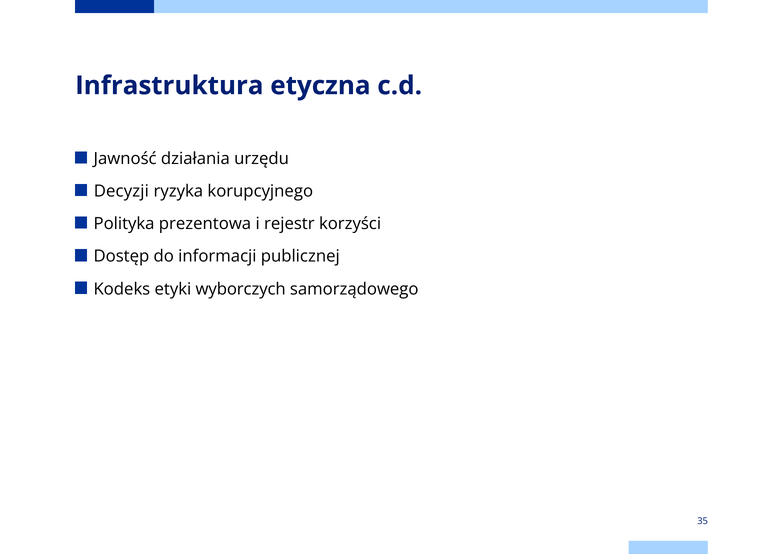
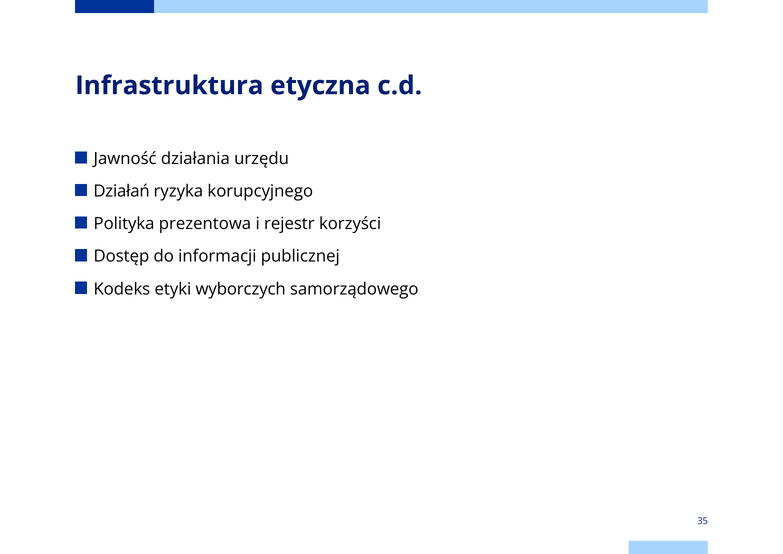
Decyzji: Decyzji -> Działań (122, 191)
